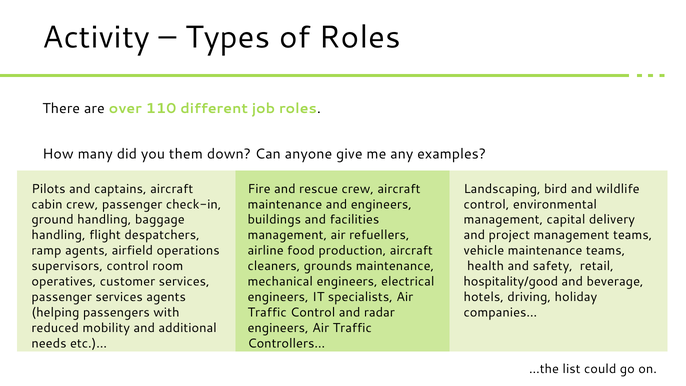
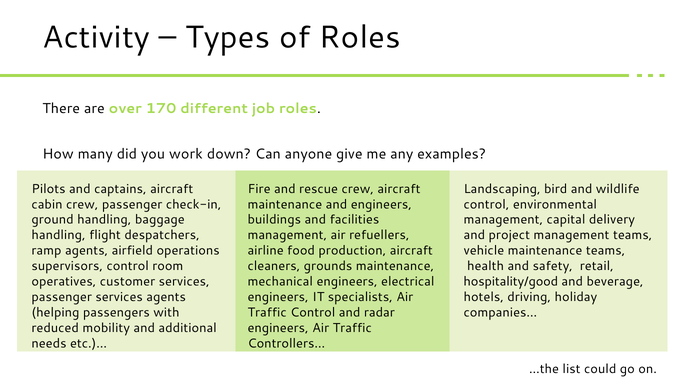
110: 110 -> 170 (161, 109)
them: them -> work (186, 154)
